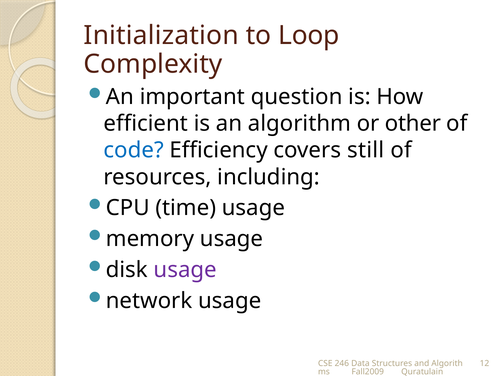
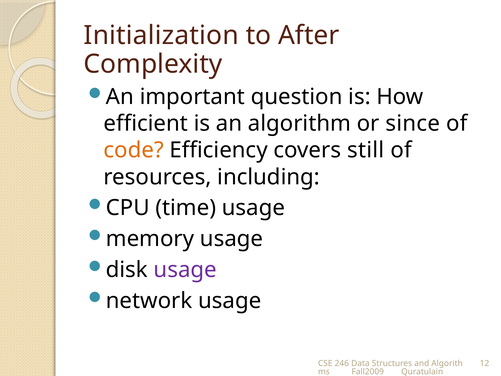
Loop: Loop -> After (309, 36)
other: other -> since (413, 123)
code colour: blue -> orange (134, 150)
